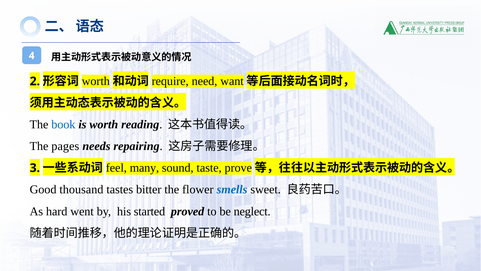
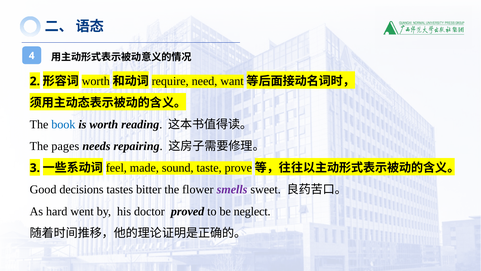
many: many -> made (144, 168)
thousand: thousand -> decisions (81, 189)
smells colour: blue -> purple (232, 189)
started: started -> doctor (149, 211)
